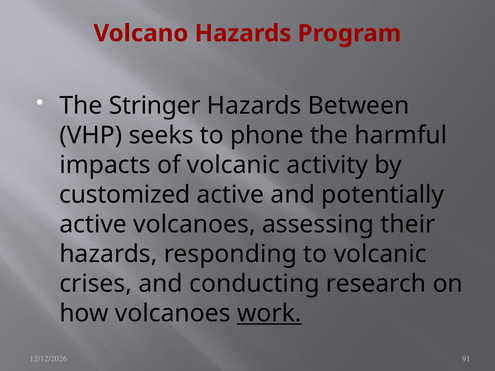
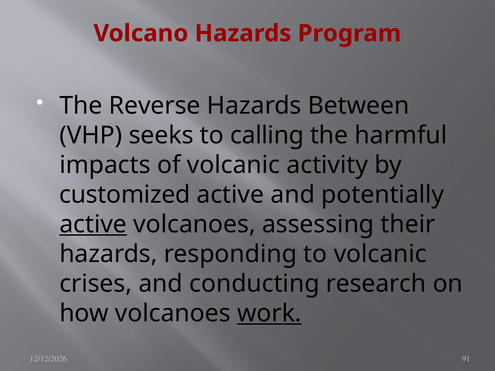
Stringer: Stringer -> Reverse (155, 106)
phone: phone -> calling (267, 135)
active underline: none -> present (93, 224)
